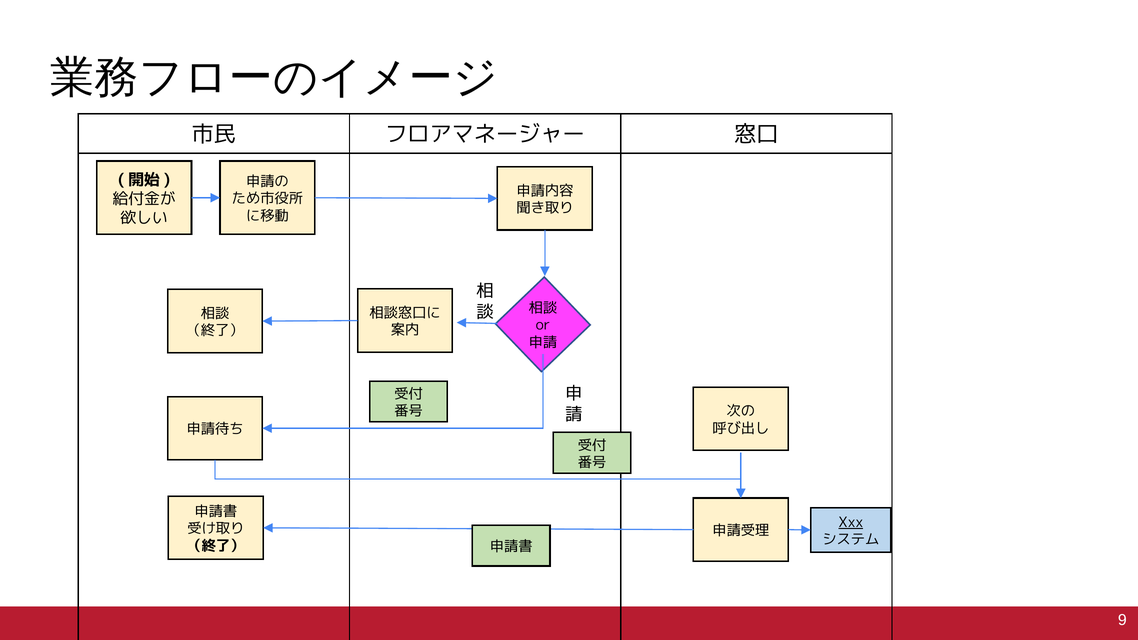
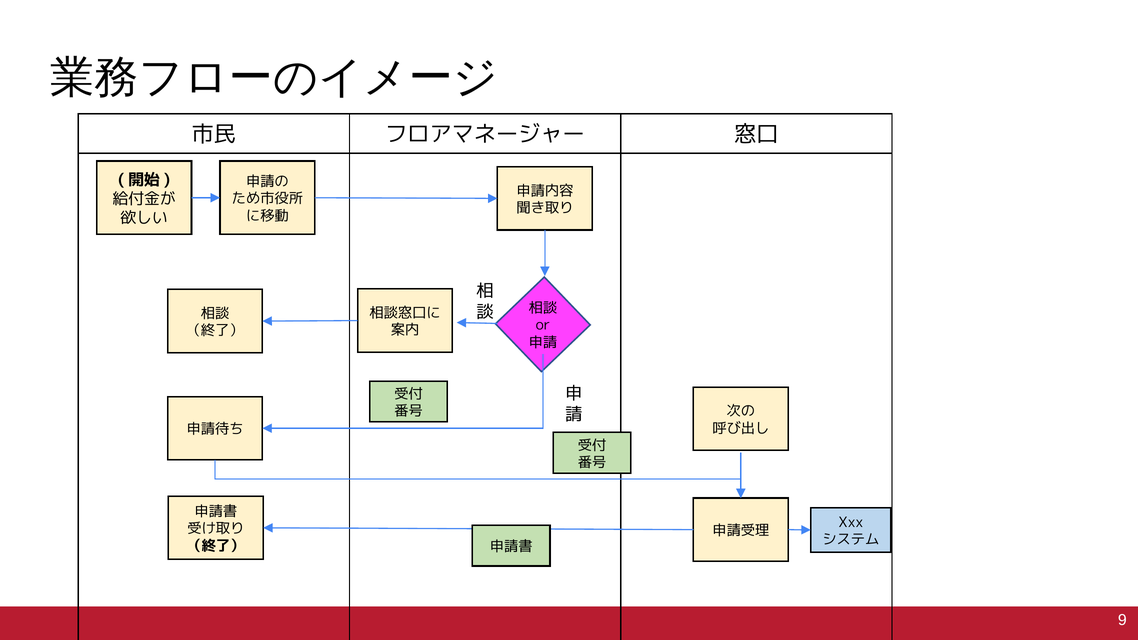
Xxx underline: present -> none (851, 522)
